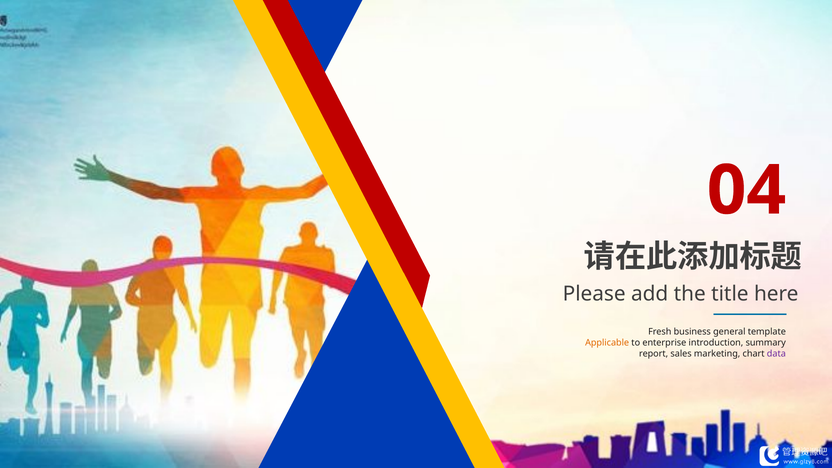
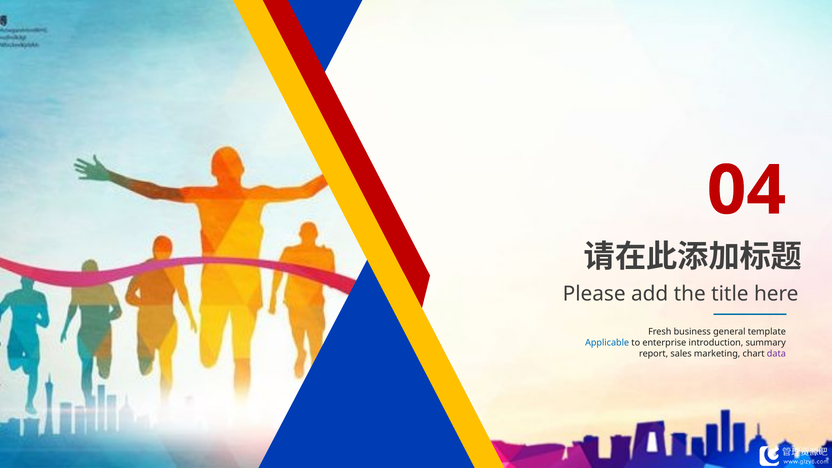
Applicable colour: orange -> blue (607, 343)
